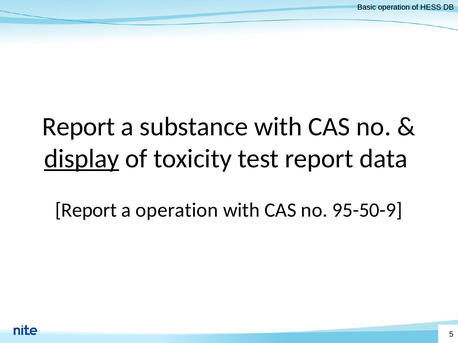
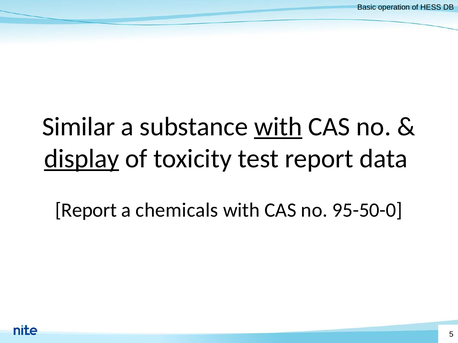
Report: Report -> Similar (79, 127)
with underline: none -> present (278, 127)
a operation: operation -> chemicals (177, 211)
95-50-9: 95-50-9 -> 95-50-0 (367, 211)
